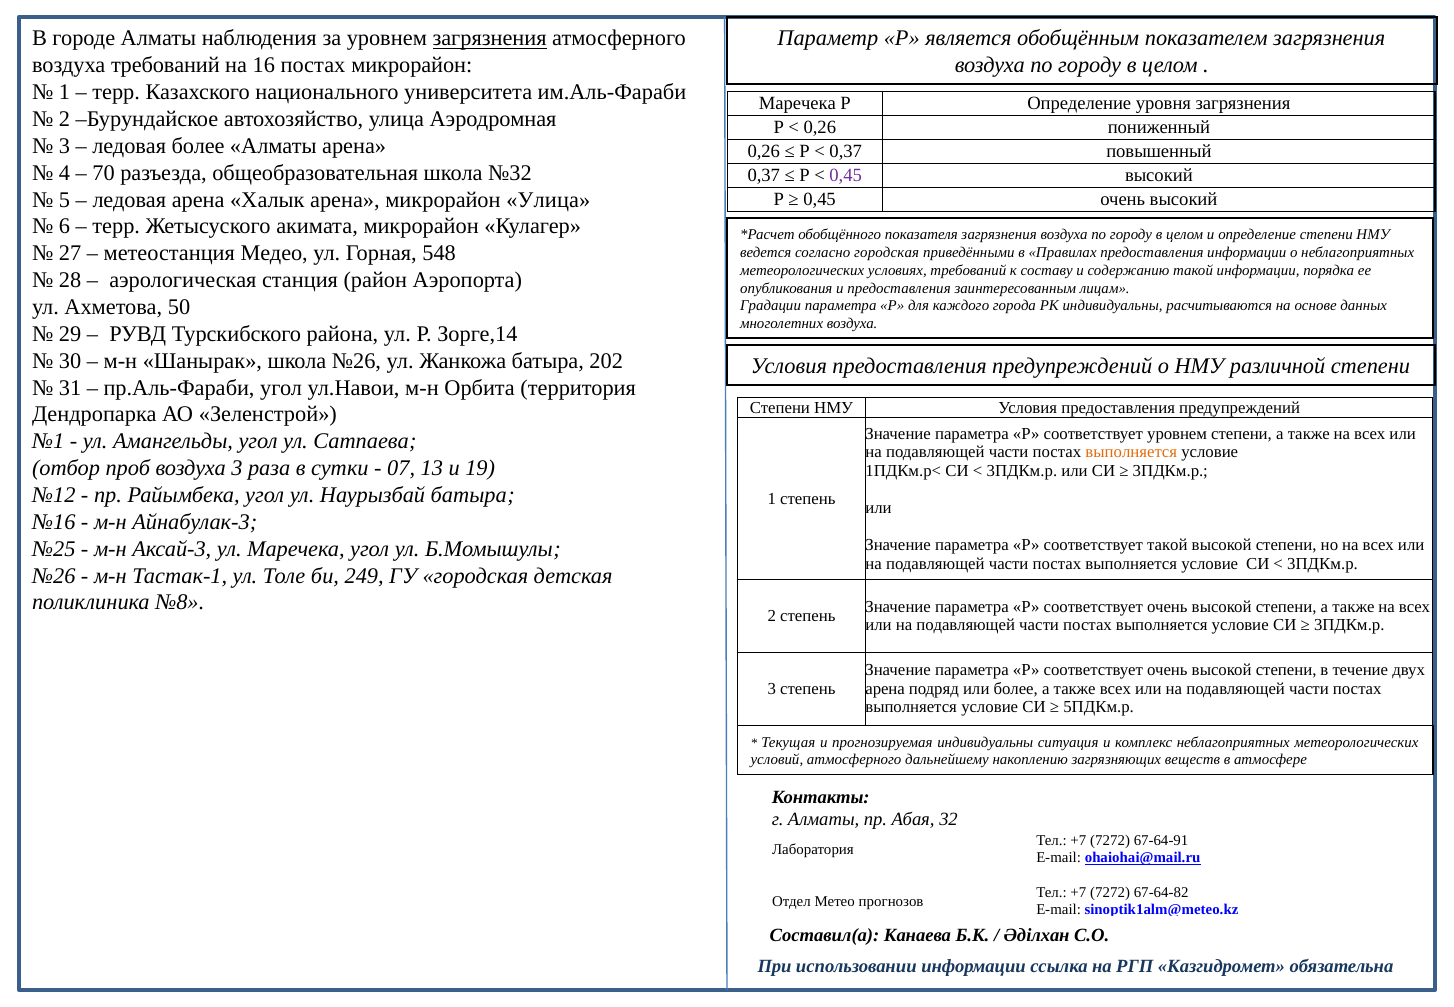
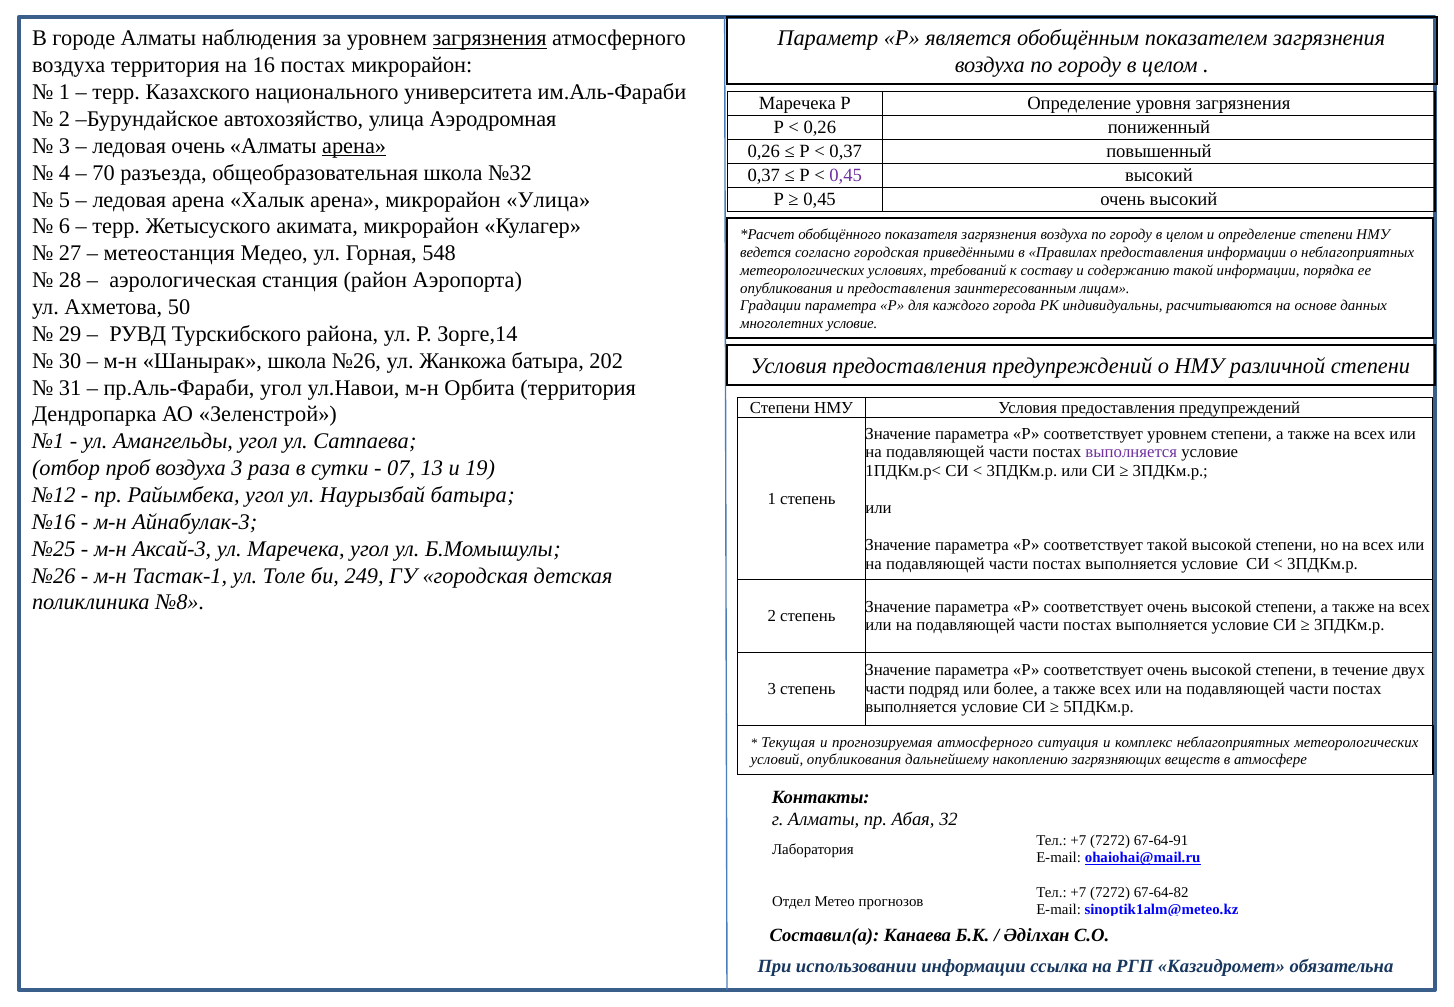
воздуха требований: требований -> территория (165, 65)
ледовая более: более -> очень (198, 146)
арена underline: none -> present (354, 146)
многолетних воздуха: воздуха -> условие (852, 324)
выполняется colour: orange -> purple (1131, 452)
арена: арена -> части (885, 689)
прогнозируемая индивидуальны: индивидуальны -> атмосферного (985, 742)
условий атмосферного: атмосферного -> опубликования (854, 760)
